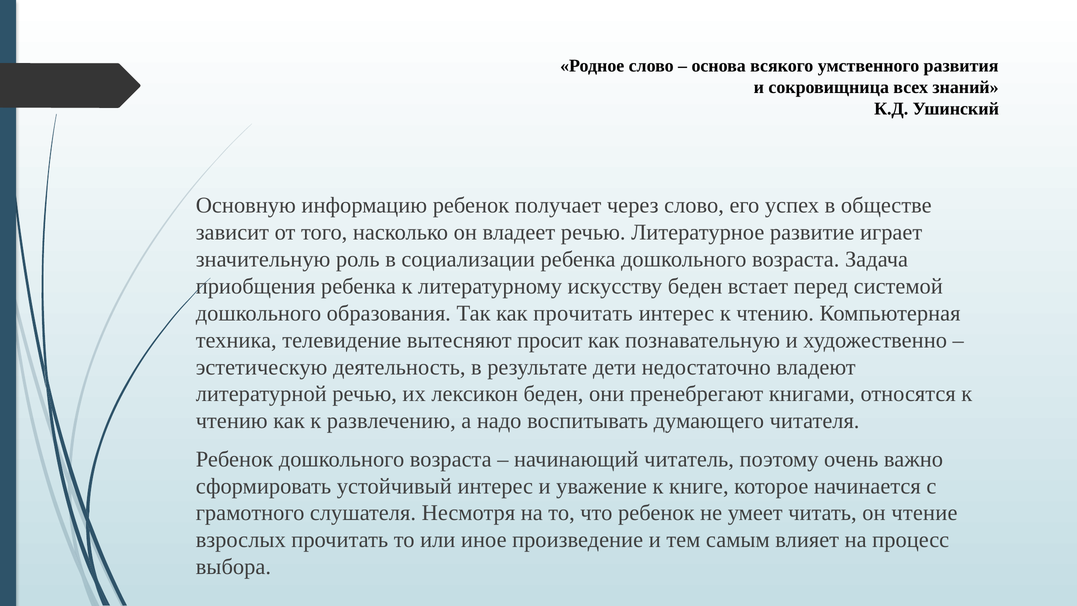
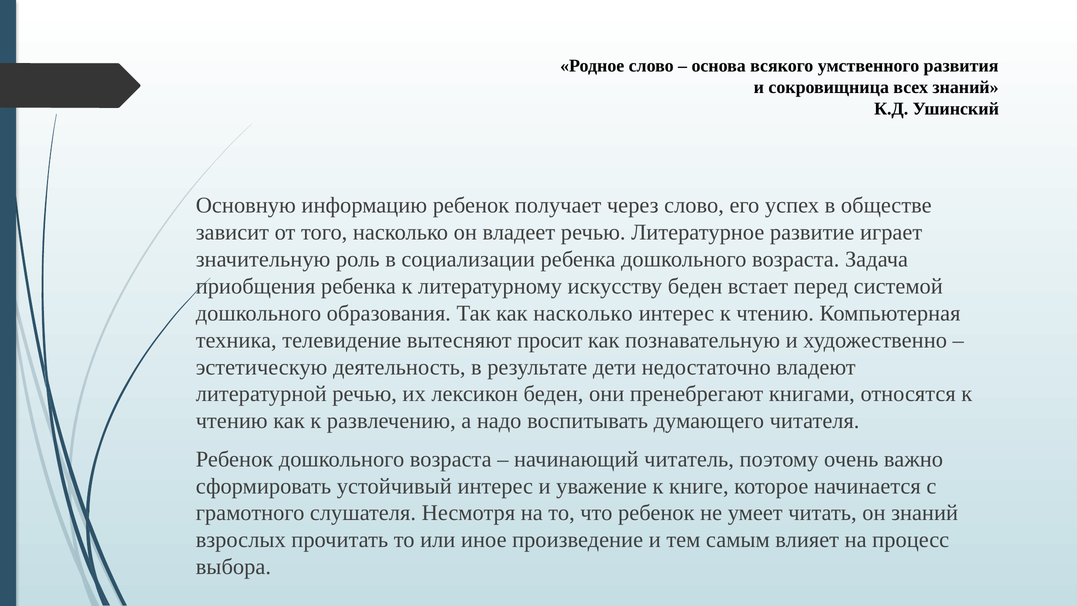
как прочитать: прочитать -> насколько (583, 313)
он чтение: чтение -> знаний (925, 513)
